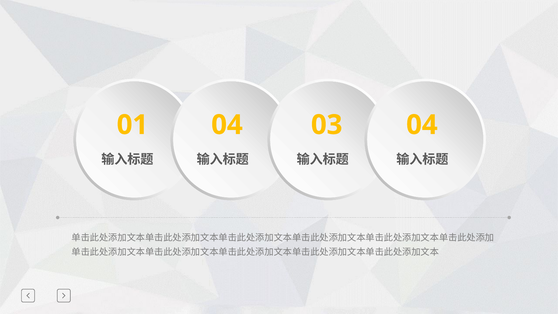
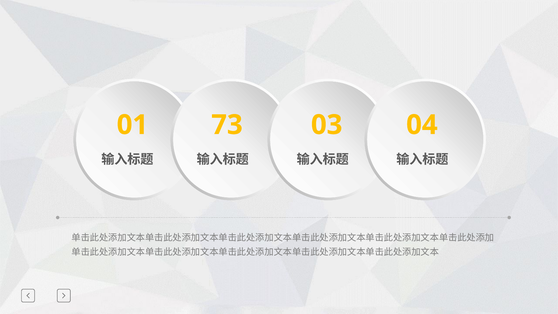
01 04: 04 -> 73 (227, 125)
